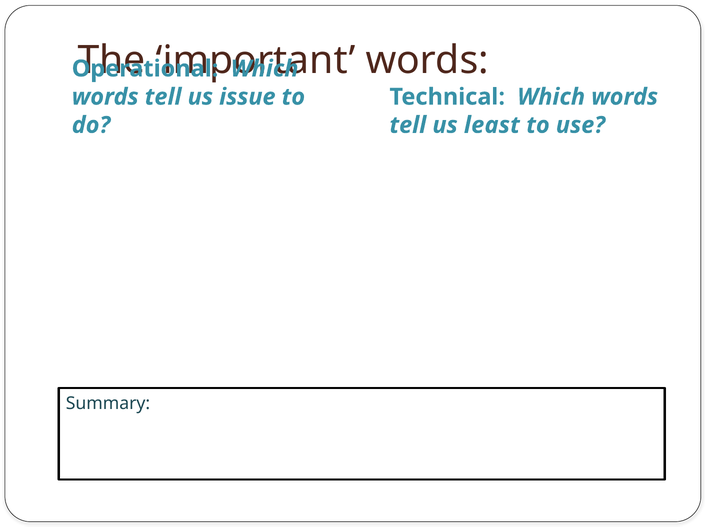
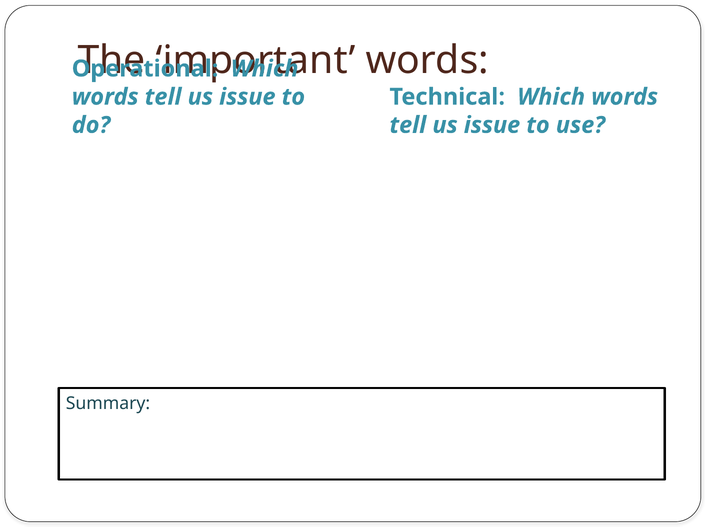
least: least -> issue (492, 125)
